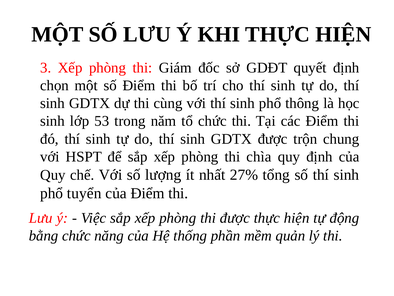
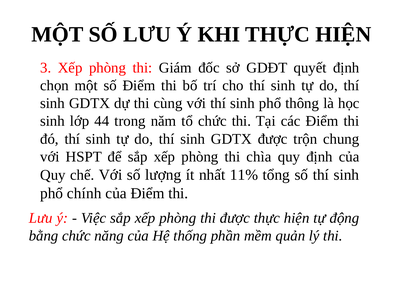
53: 53 -> 44 (102, 121)
27%: 27% -> 11% (244, 175)
tuyển: tuyển -> chính (84, 193)
